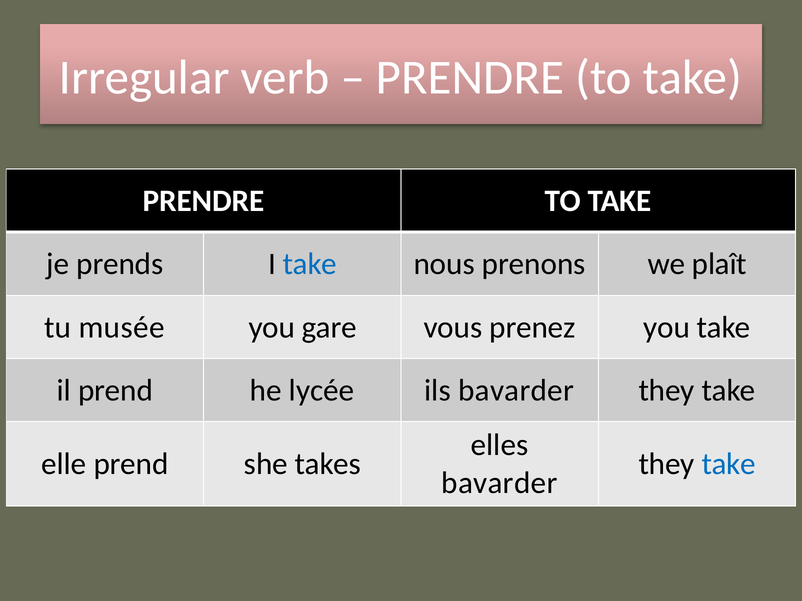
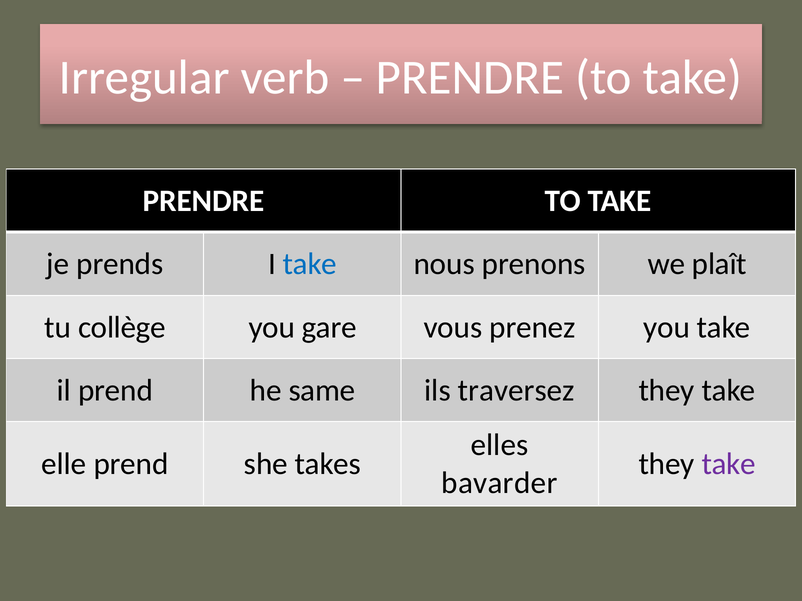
musée: musée -> collège (122, 328)
lycée: lycée -> same (322, 391)
ils bavarder: bavarder -> traversez (516, 391)
take colour: blue -> purple (729, 464)
